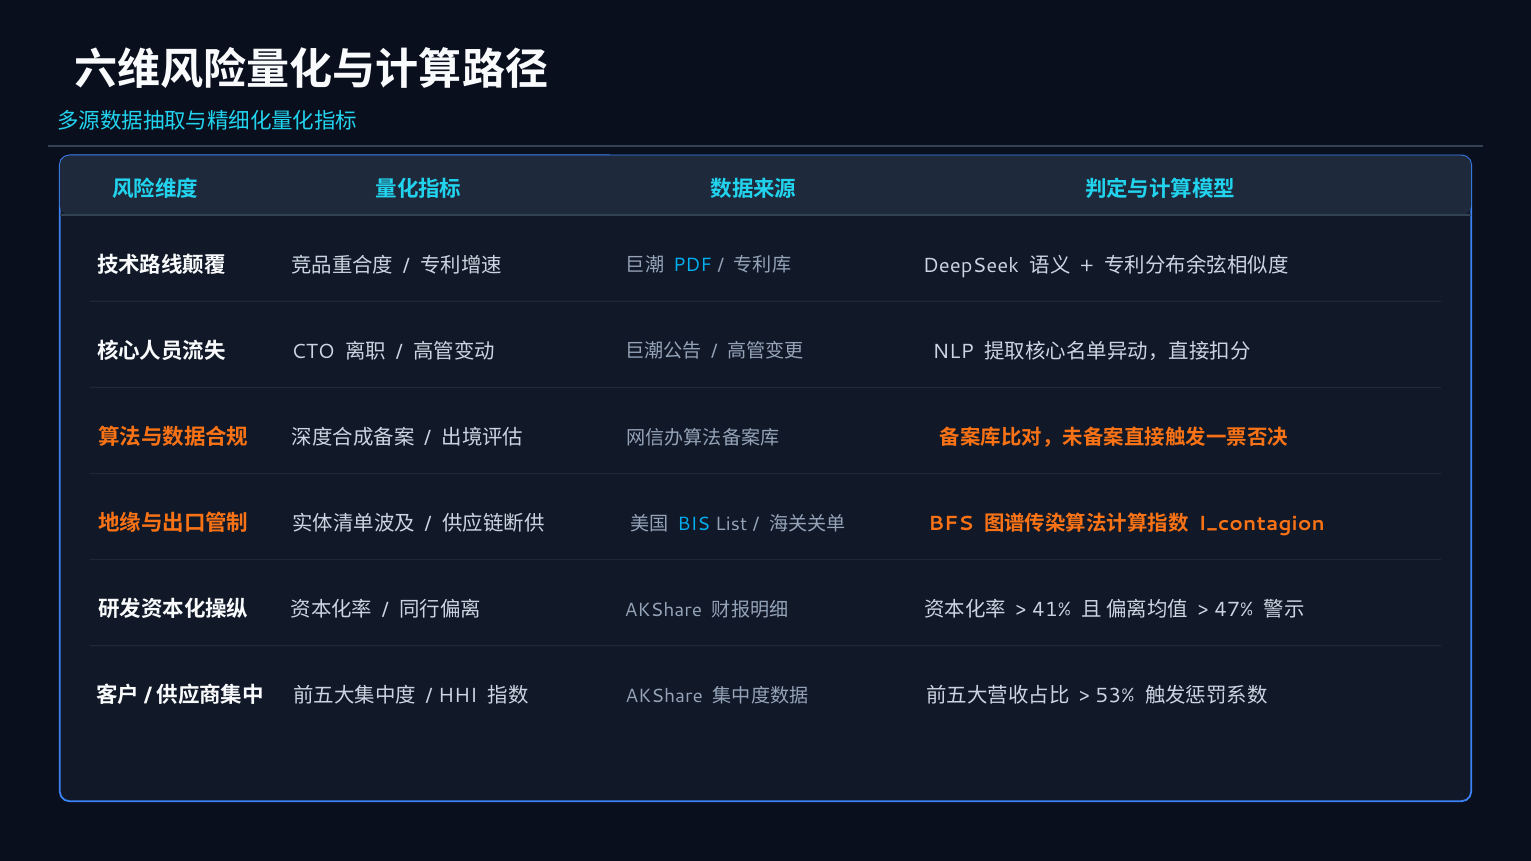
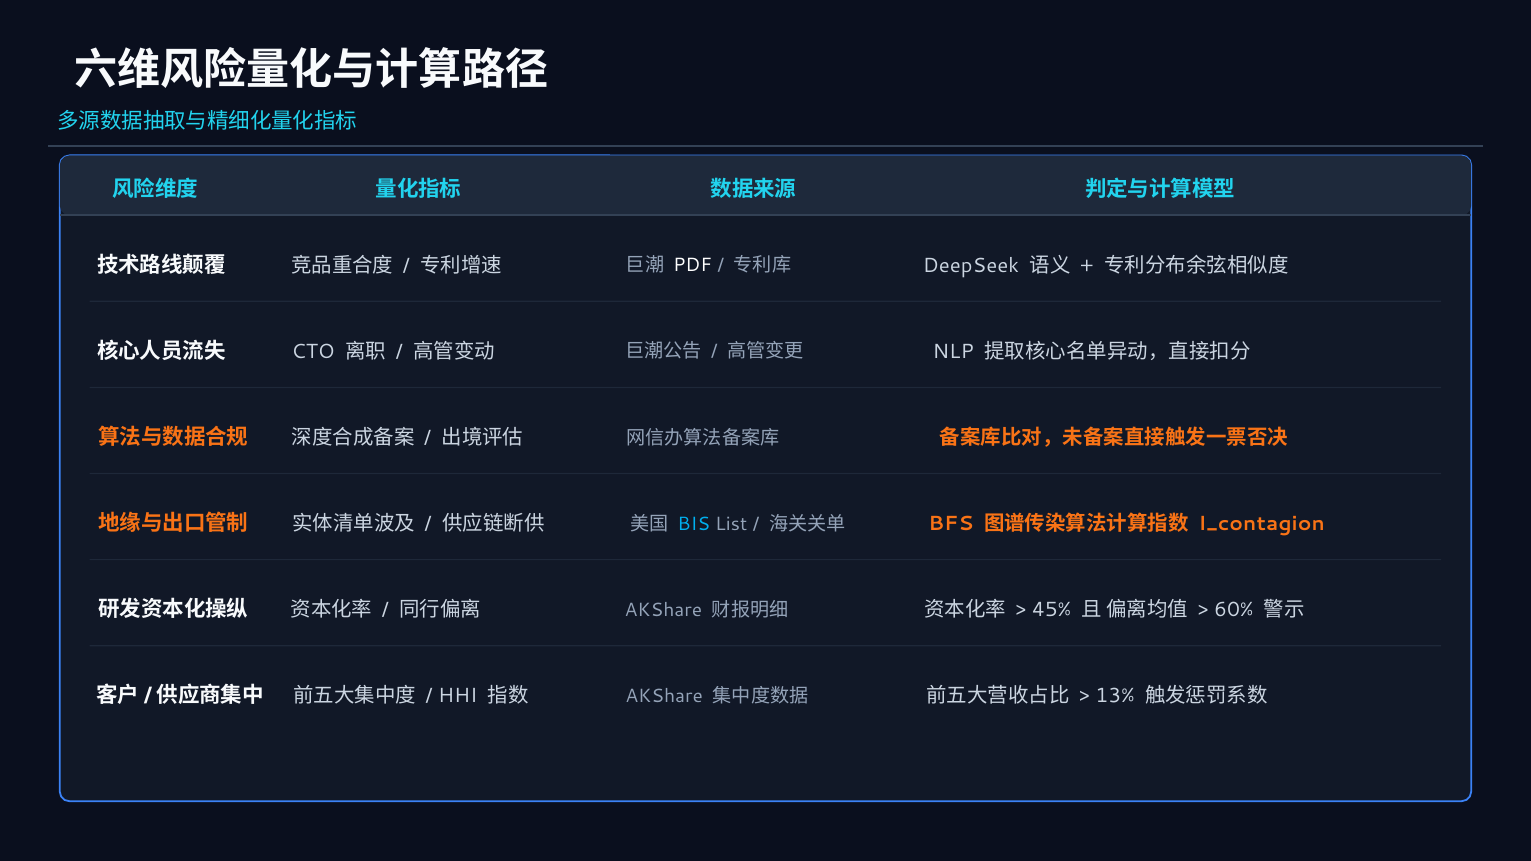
PDF colour: light blue -> white (693, 266)
41%: 41% -> 45% (1051, 610)
47%: 47% -> 60% (1234, 610)
53%: 53% -> 13% (1115, 696)
